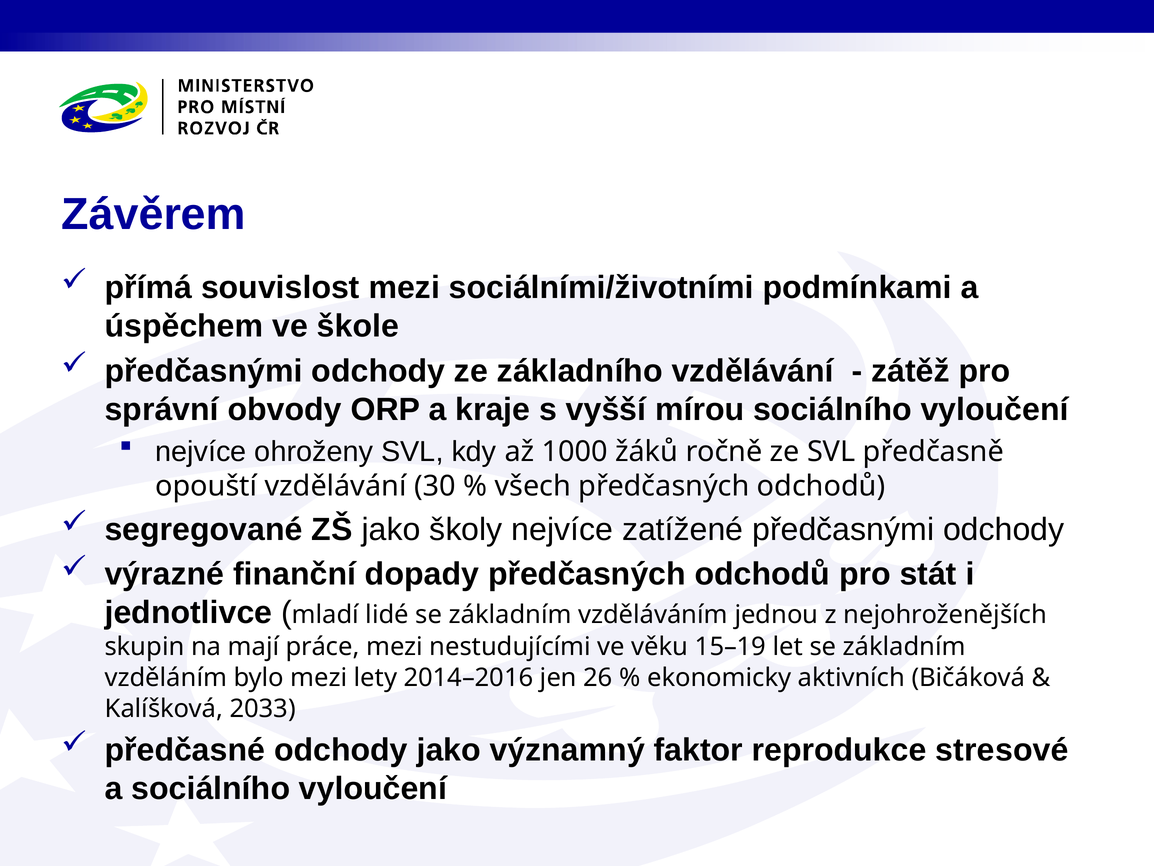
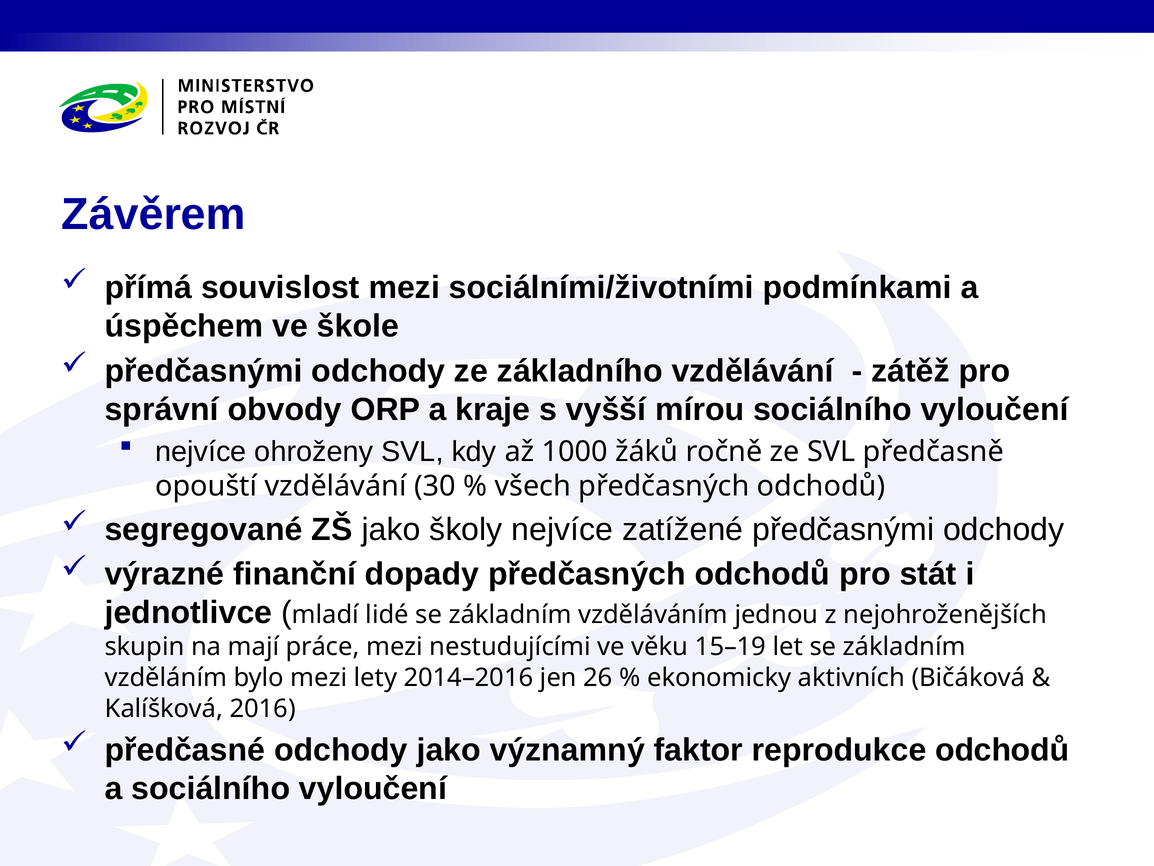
2033: 2033 -> 2016 (263, 708)
reprodukce stresové: stresové -> odchodů (1002, 750)
